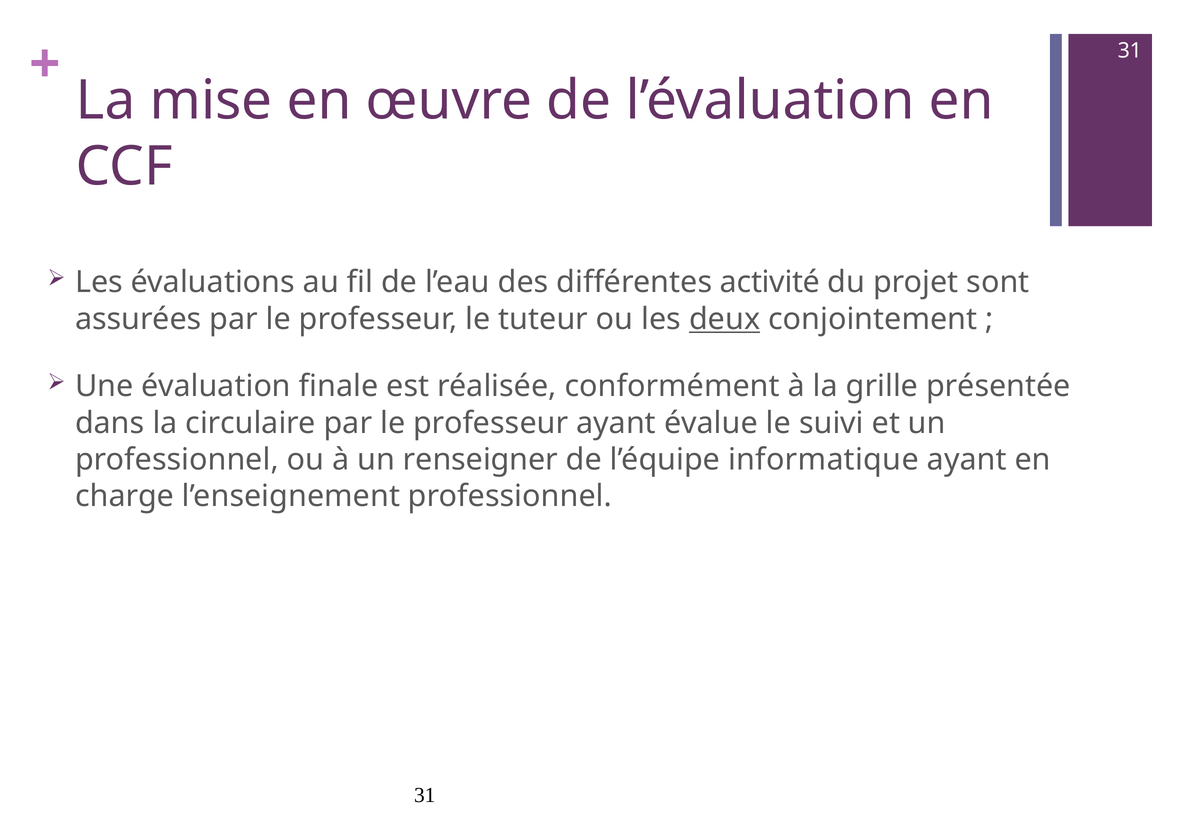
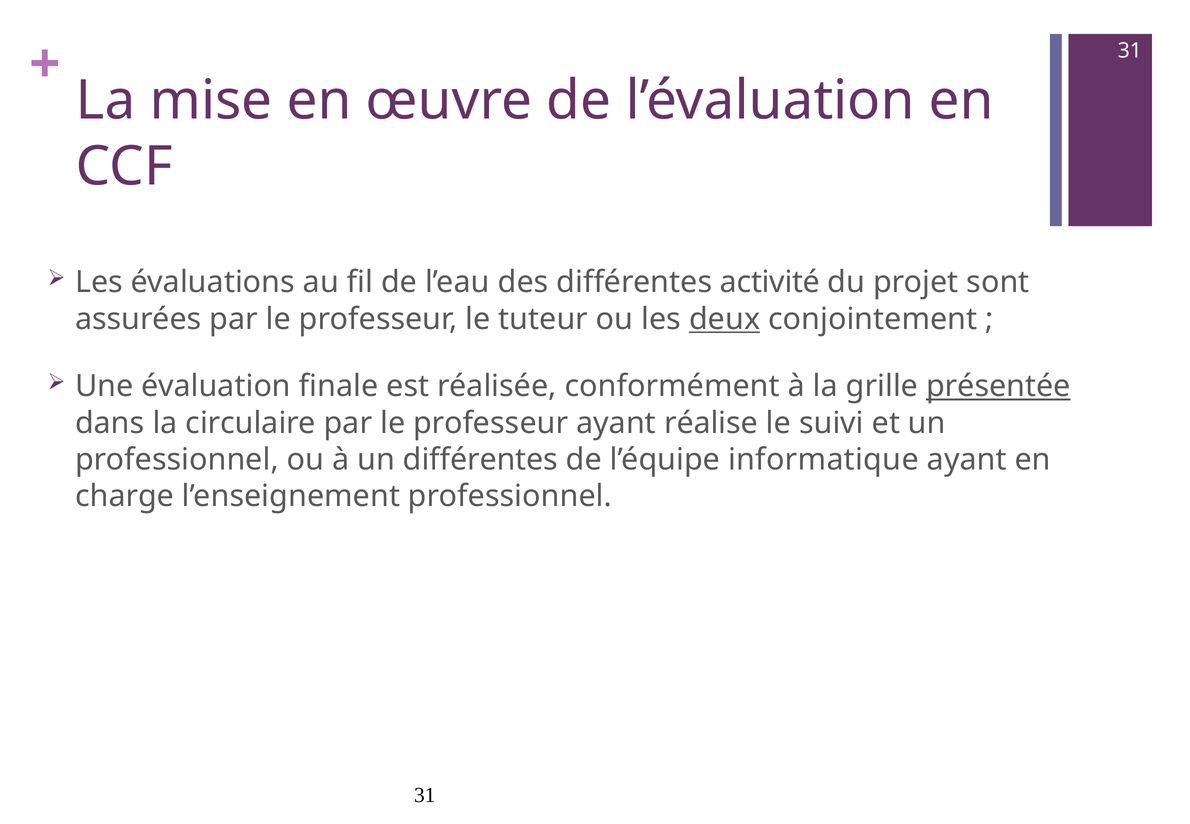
présentée underline: none -> present (998, 386)
évalue: évalue -> réalise (711, 423)
un renseigner: renseigner -> différentes (480, 460)
